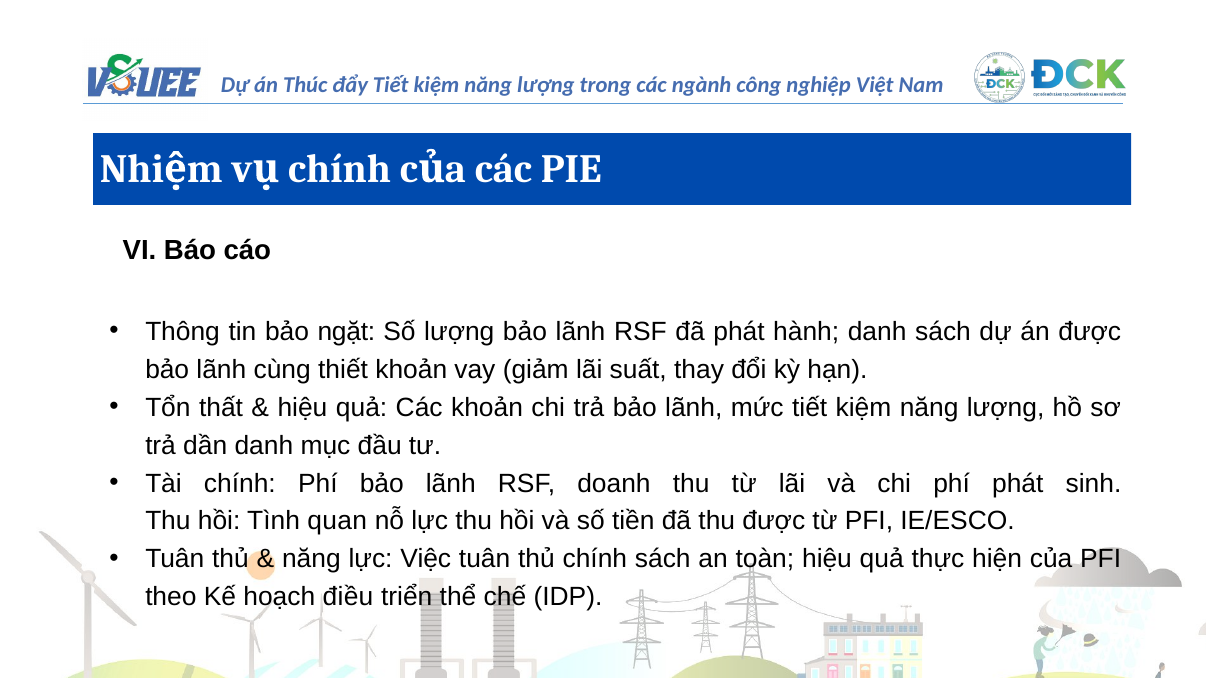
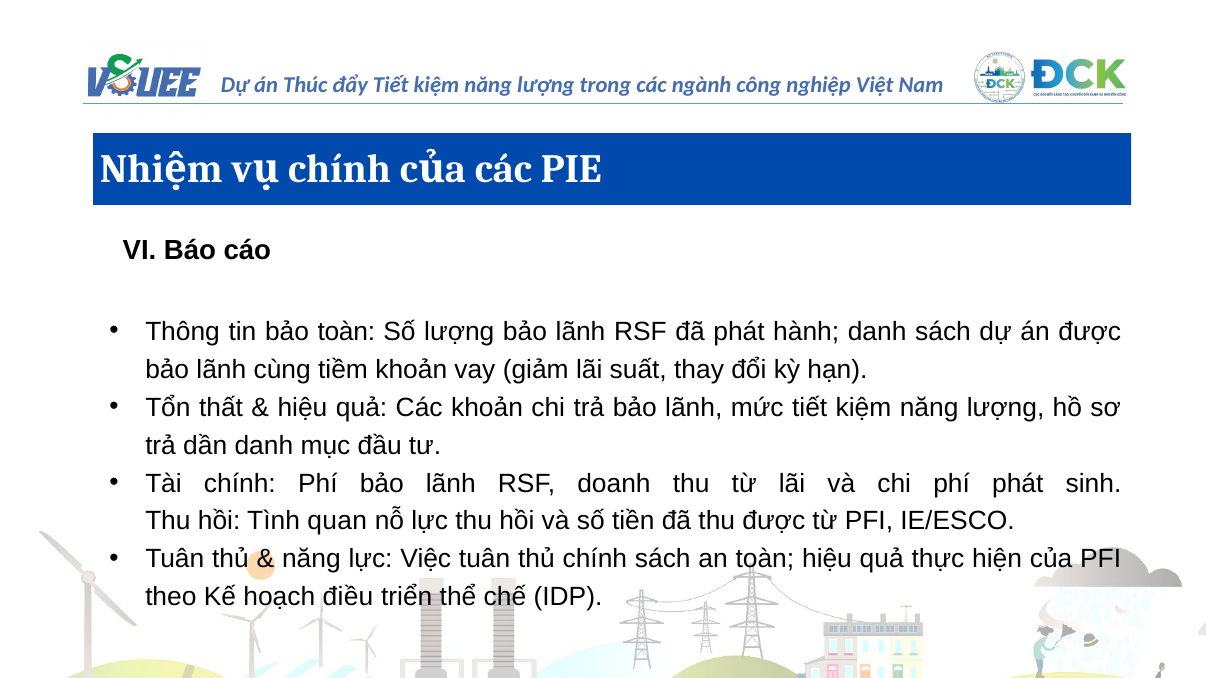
bảo ngặt: ngặt -> toàn (346, 332)
thiết: thiết -> tiềm (343, 370)
